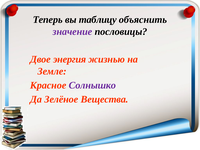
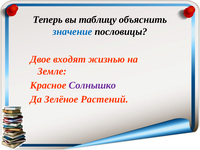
значение colour: purple -> blue (72, 32)
энергия: энергия -> входят (70, 59)
Вещества: Вещества -> Растений (104, 99)
